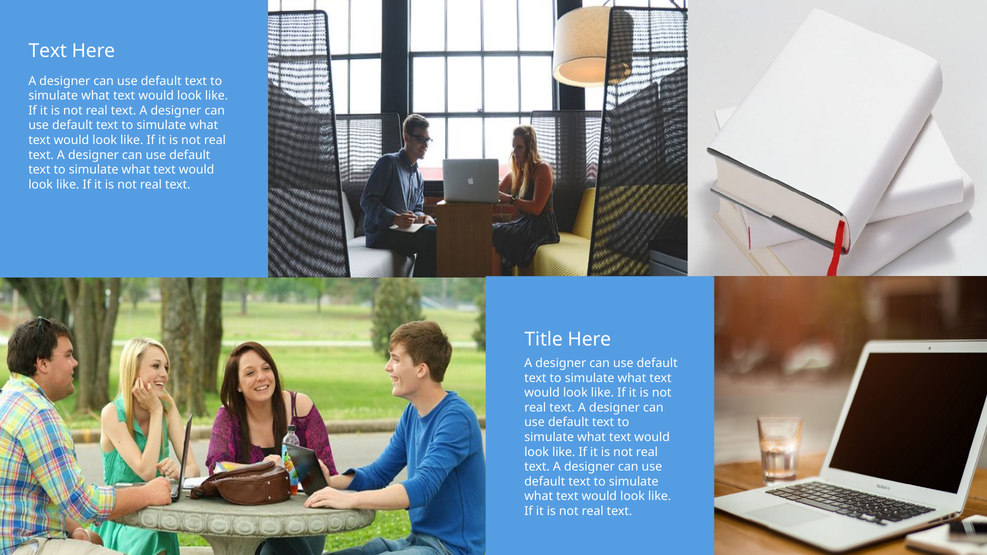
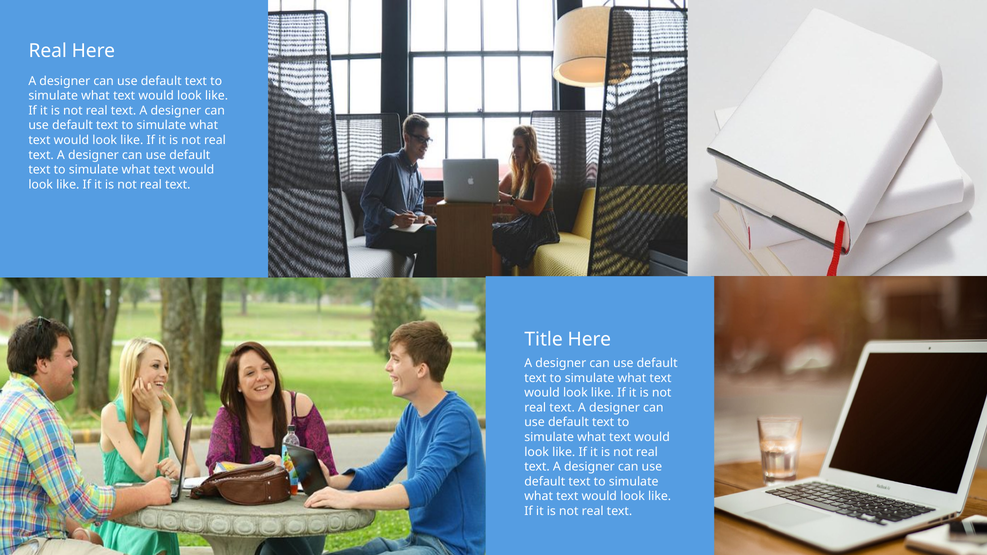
Text: Text -> Real (48, 51)
